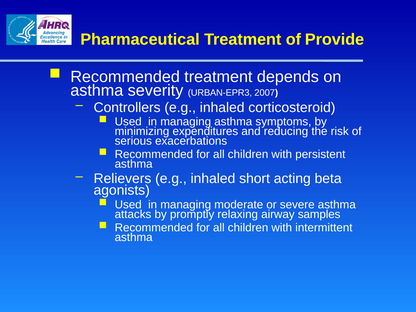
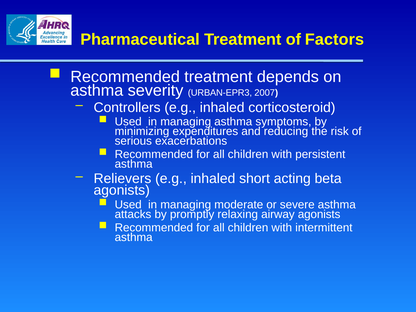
Provide: Provide -> Factors (334, 39)
airway samples: samples -> agonists (319, 214)
